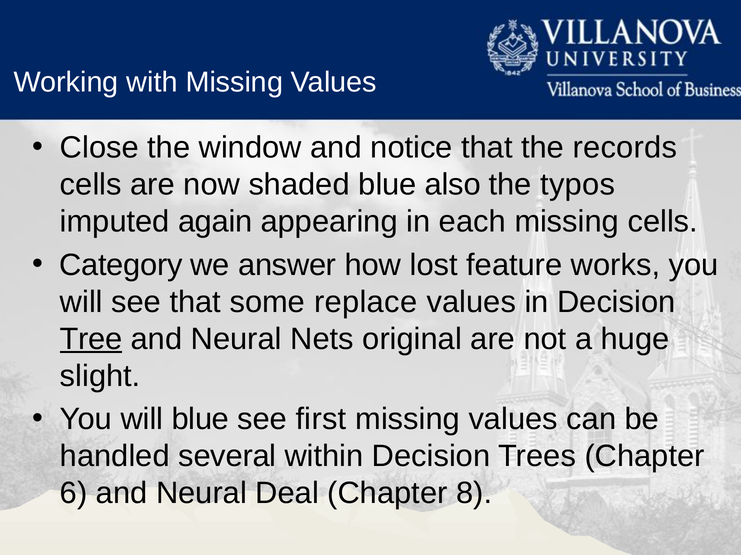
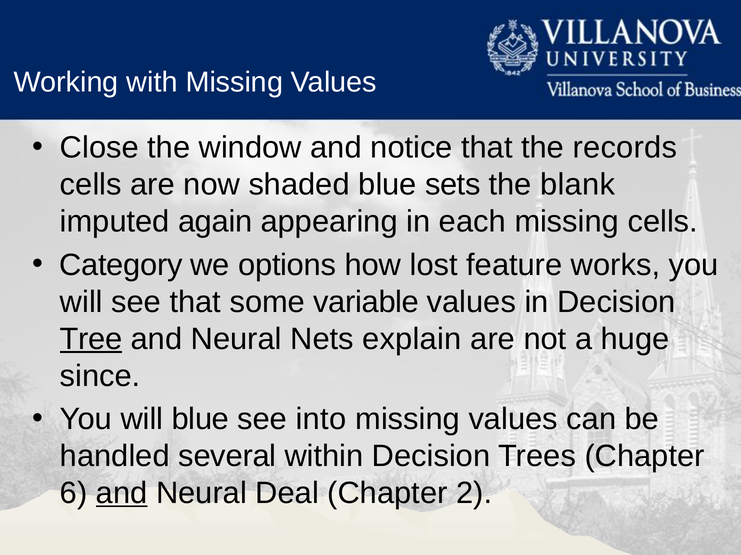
also: also -> sets (453, 185)
typos: typos -> blank (578, 185)
answer: answer -> options (287, 265)
replace: replace -> variable (366, 302)
original: original -> explain (412, 339)
slight: slight -> since (100, 376)
first: first -> into (321, 420)
and underline: none -> present (122, 494)
8: 8 -> 2 (474, 494)
